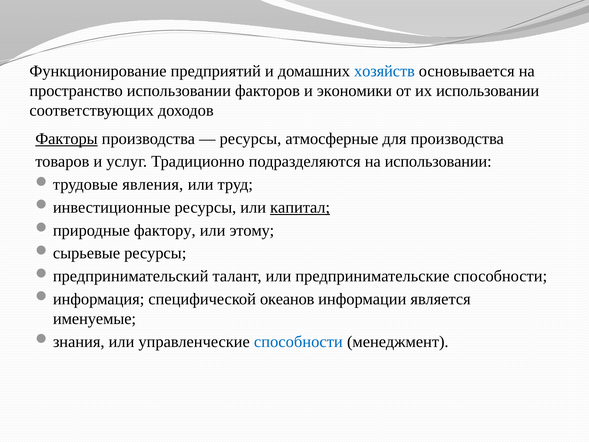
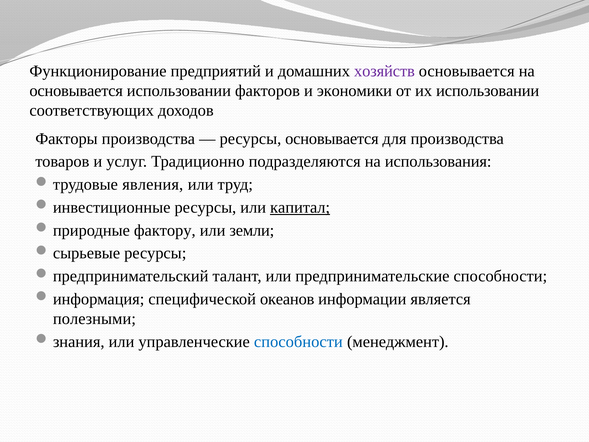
хозяйств colour: blue -> purple (384, 71)
пространство: пространство -> основывается (76, 91)
Факторы underline: present -> none (66, 139)
ресурсы атмосферные: атмосферные -> основывается (332, 139)
на использовании: использовании -> использования (438, 161)
этому: этому -> земли (252, 230)
именуемые: именуемые -> полезными (94, 319)
